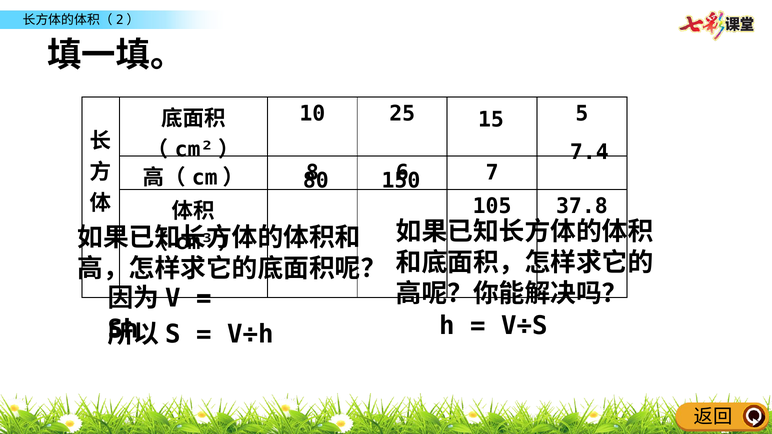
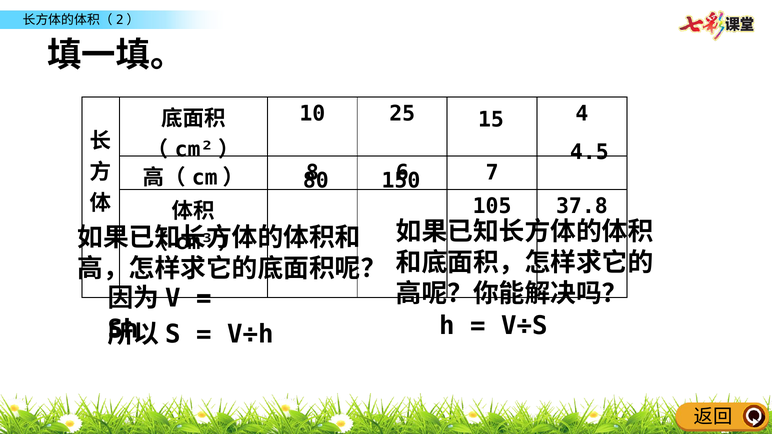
5: 5 -> 4 (582, 114)
7.4: 7.4 -> 4.5 (589, 153)
